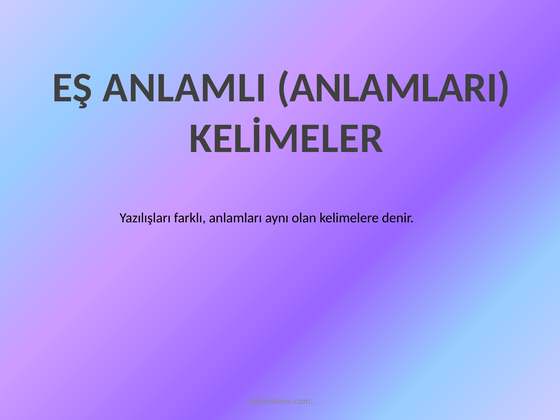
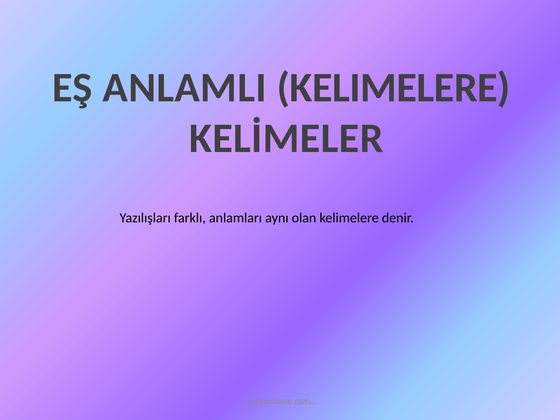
ANLAMLI ANLAMLARI: ANLAMLARI -> KELIMELERE (394, 88)
